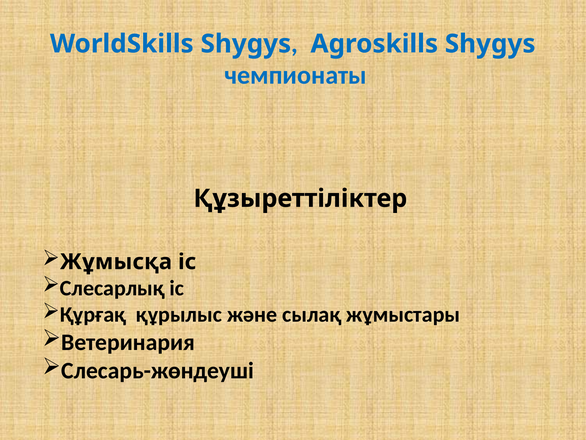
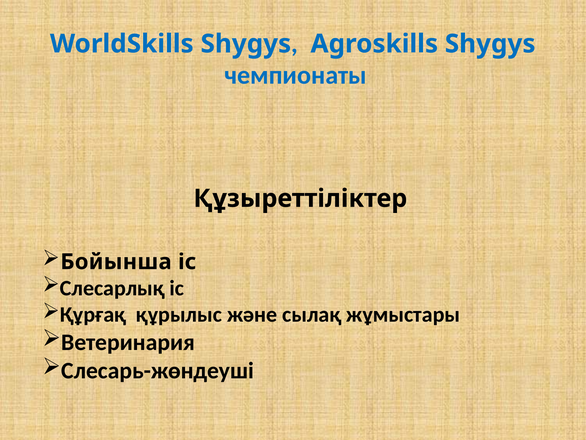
Жұмысқа: Жұмысқа -> Бойынша (116, 262)
